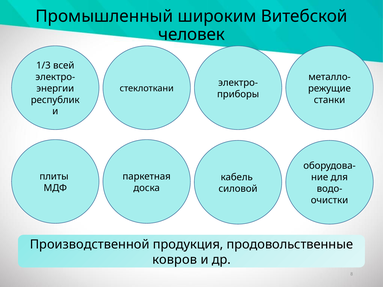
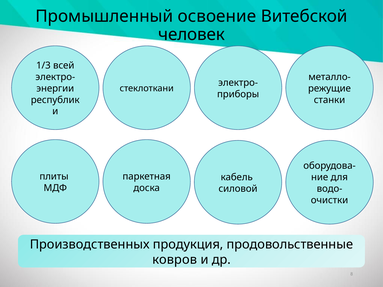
широким: широким -> освоение (217, 16)
Производственной: Производственной -> Производственных (90, 245)
